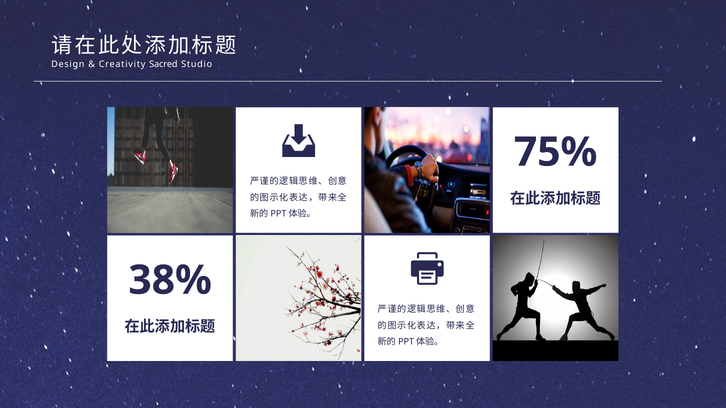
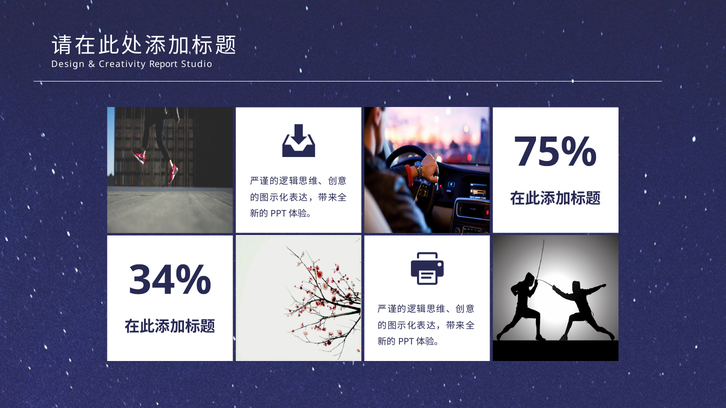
Sacred: Sacred -> Report (163, 64)
38%: 38% -> 34% (170, 281)
